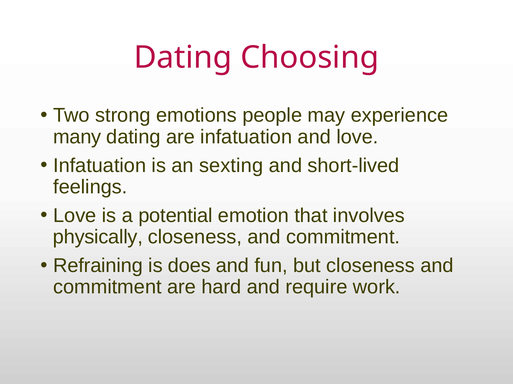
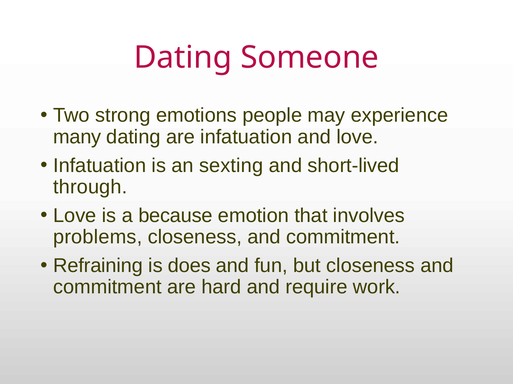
Choosing: Choosing -> Someone (310, 57)
feelings: feelings -> through (90, 187)
potential: potential -> because (176, 216)
physically: physically -> problems (98, 237)
